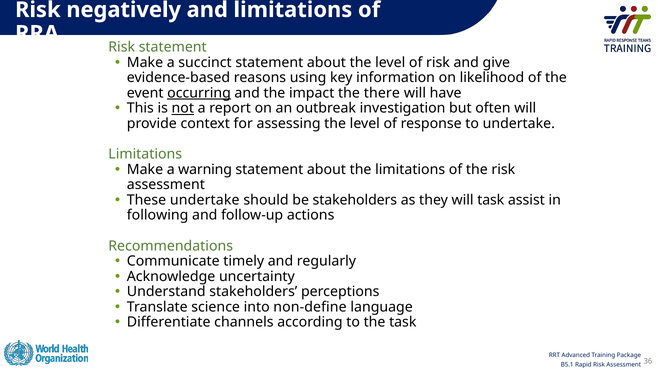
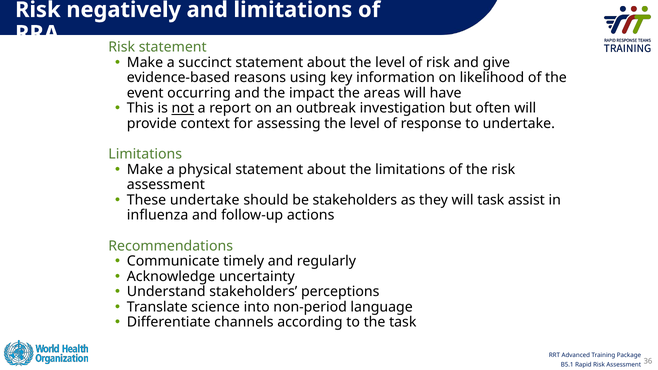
occurring underline: present -> none (199, 93)
there: there -> areas (382, 93)
warning: warning -> physical (205, 170)
following: following -> influenza (158, 215)
non-define: non-define -> non-period (310, 307)
